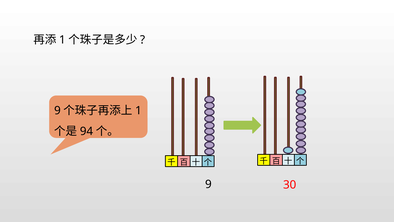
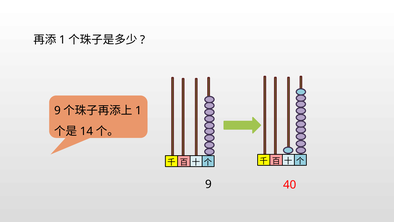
94: 94 -> 14 (86, 131)
30: 30 -> 40 (290, 185)
